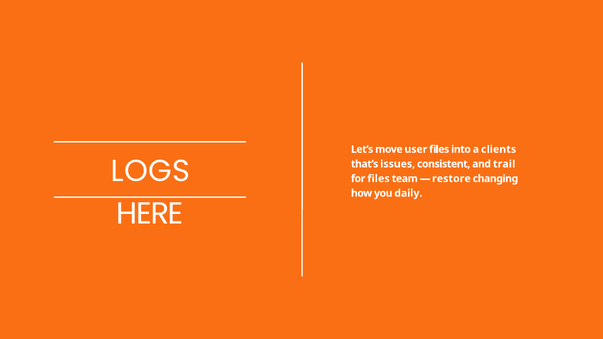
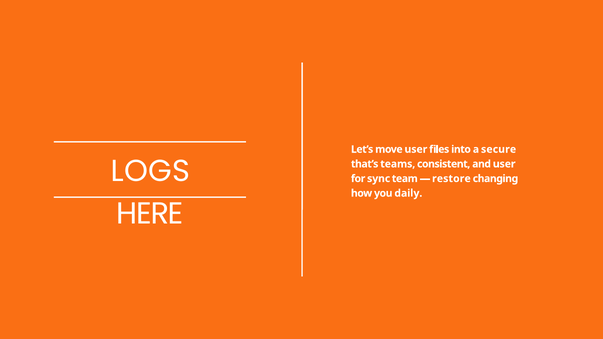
clients: clients -> secure (499, 149)
issues: issues -> teams (398, 164)
and trail: trail -> user (504, 164)
for files: files -> sync (379, 179)
